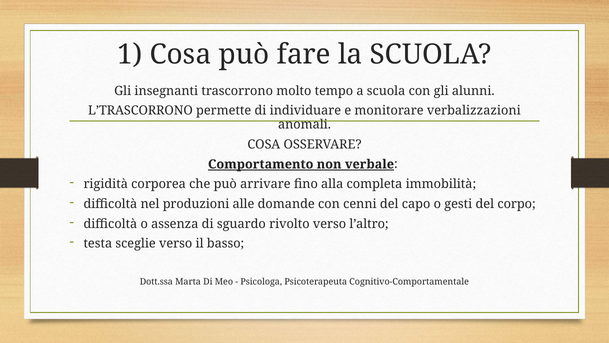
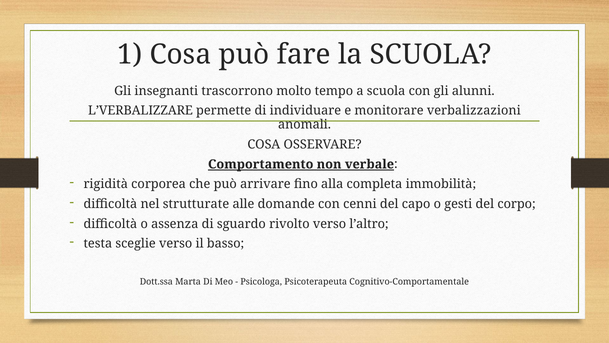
L’TRASCORRONO: L’TRASCORRONO -> L’VERBALIZZARE (140, 111)
produzioni: produzioni -> strutturate (196, 204)
